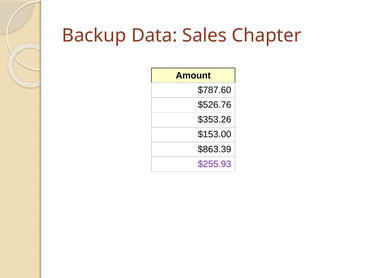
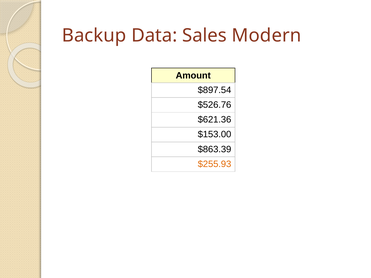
Chapter: Chapter -> Modern (267, 36)
$787.60: $787.60 -> $897.54 (215, 90)
$353.26: $353.26 -> $621.36 (215, 120)
$255.93 colour: purple -> orange (215, 164)
